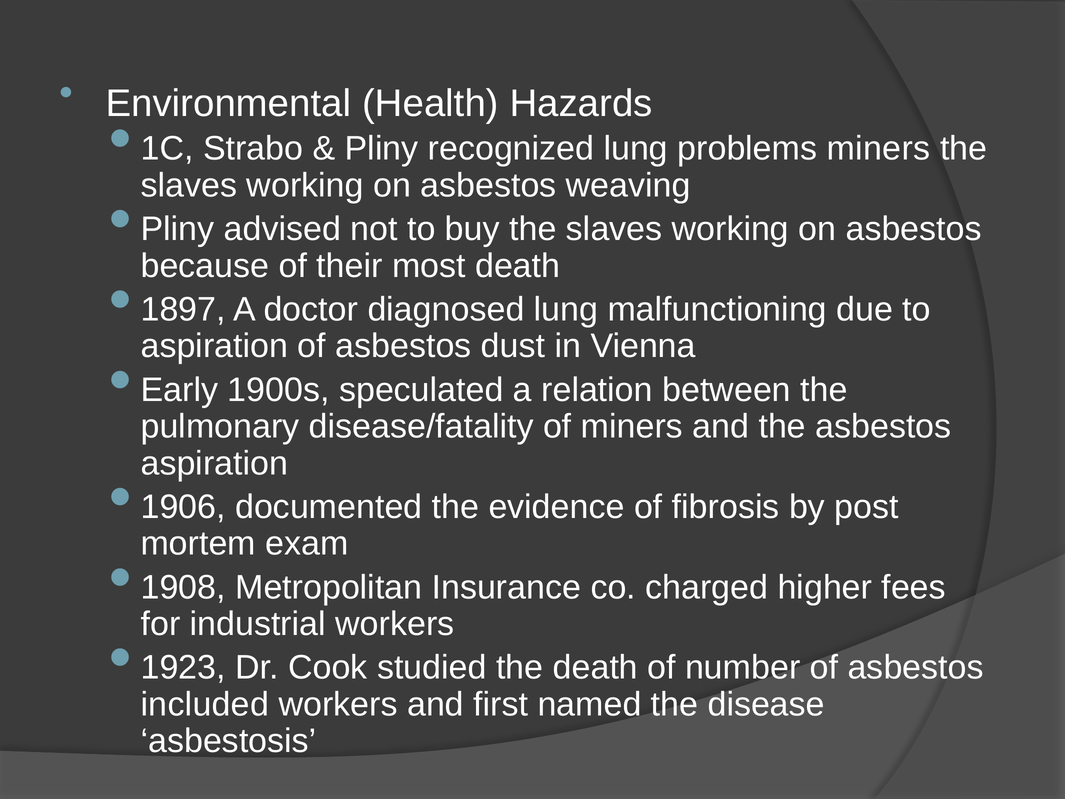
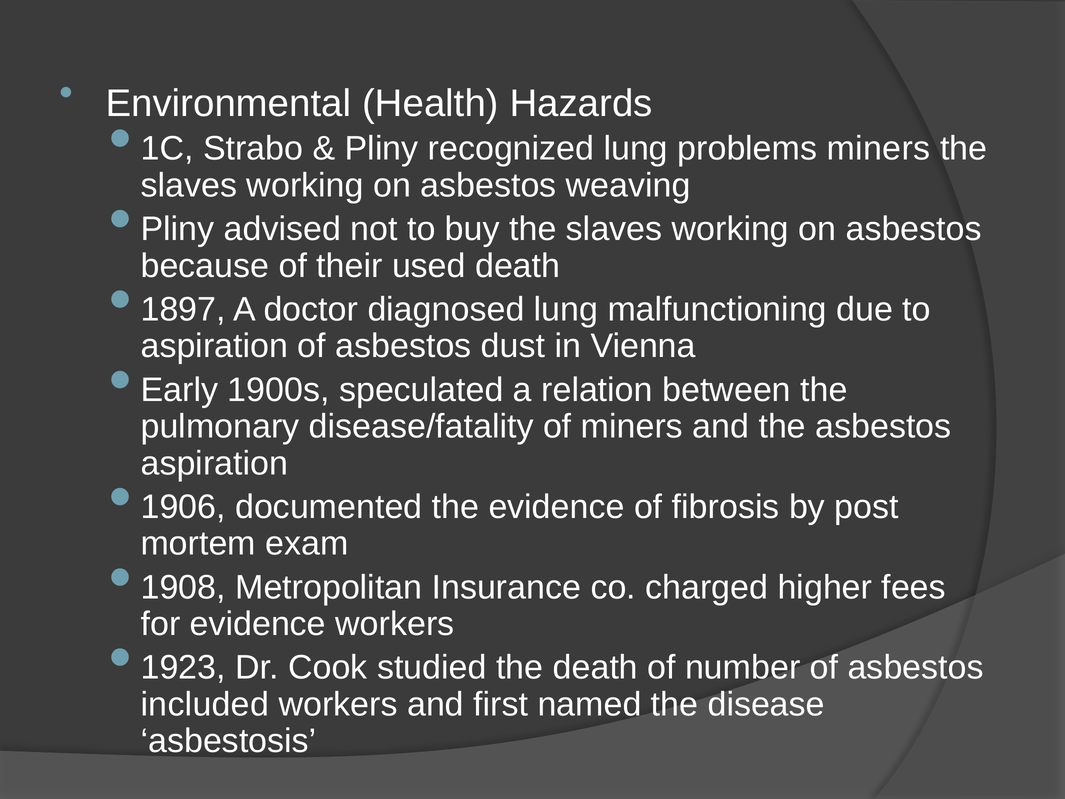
most: most -> used (429, 266)
for industrial: industrial -> evidence (258, 624)
